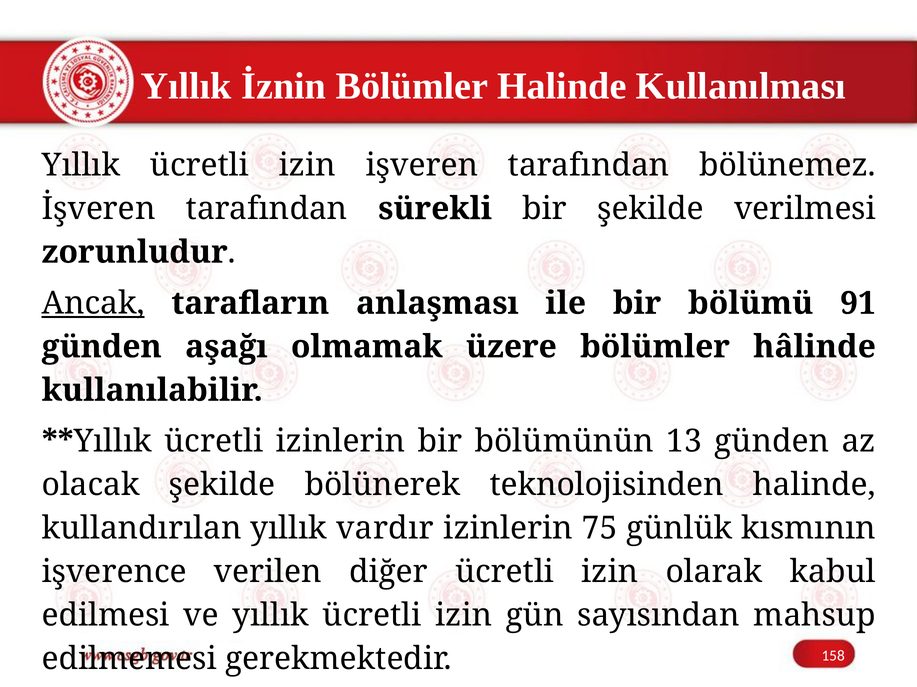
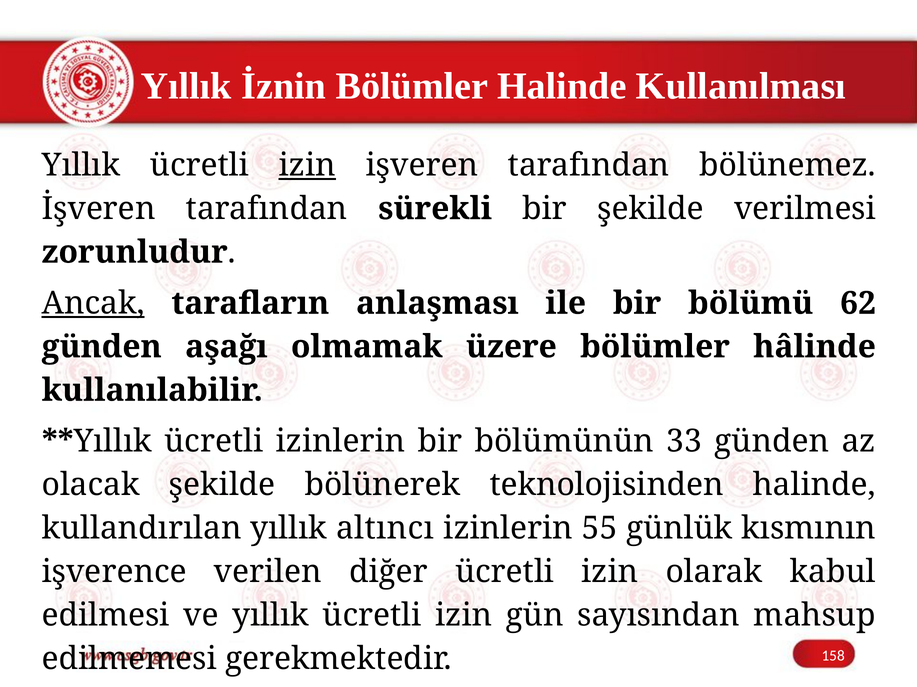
izin underline: none -> present (307, 165)
91: 91 -> 62 (858, 304)
13: 13 -> 33 (684, 442)
vardır: vardır -> altıncı (385, 529)
75: 75 -> 55 (600, 529)
